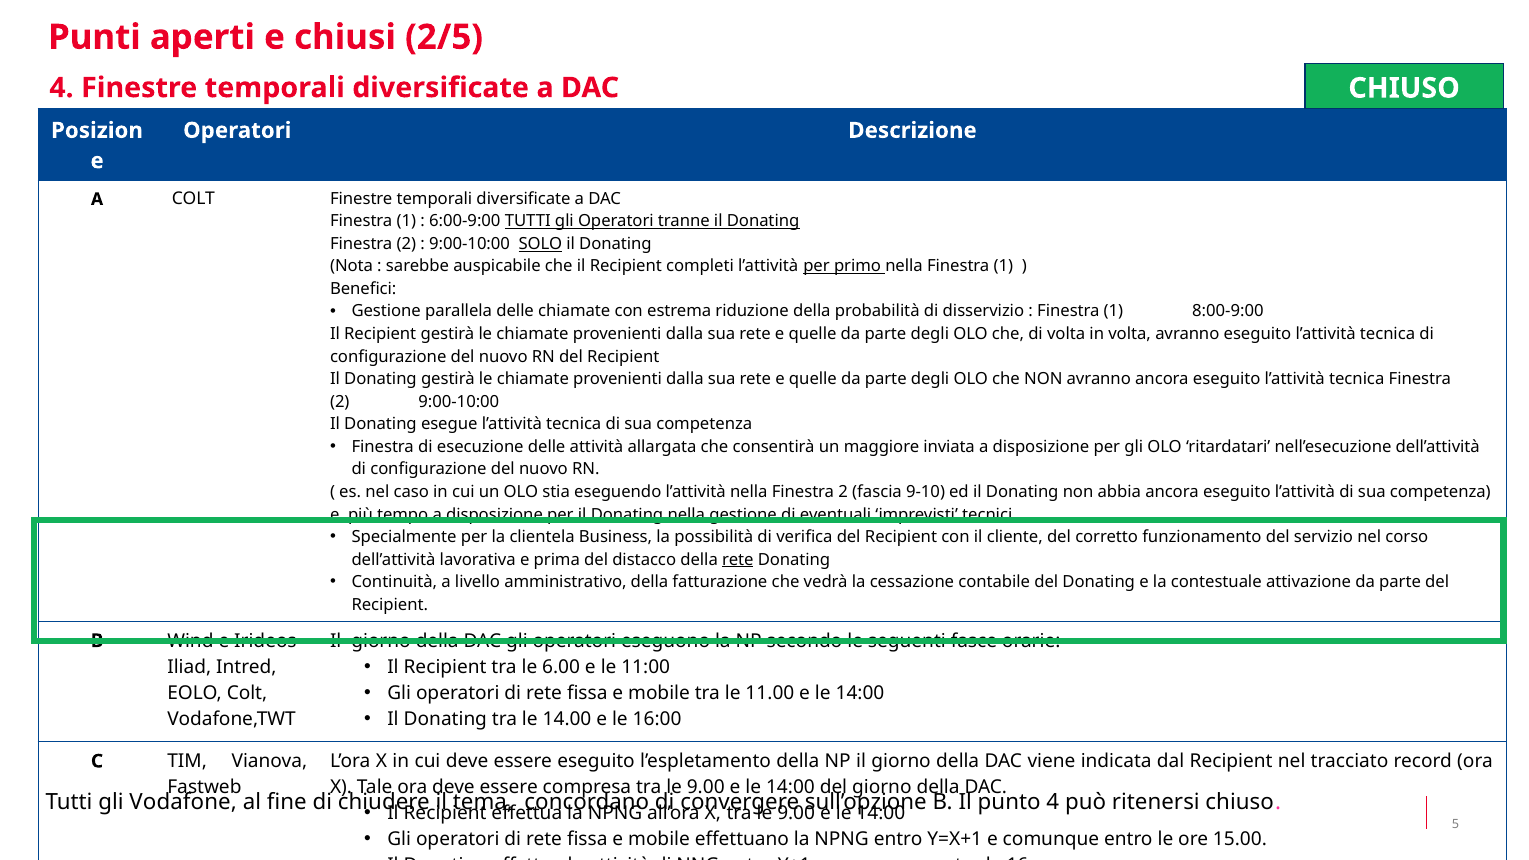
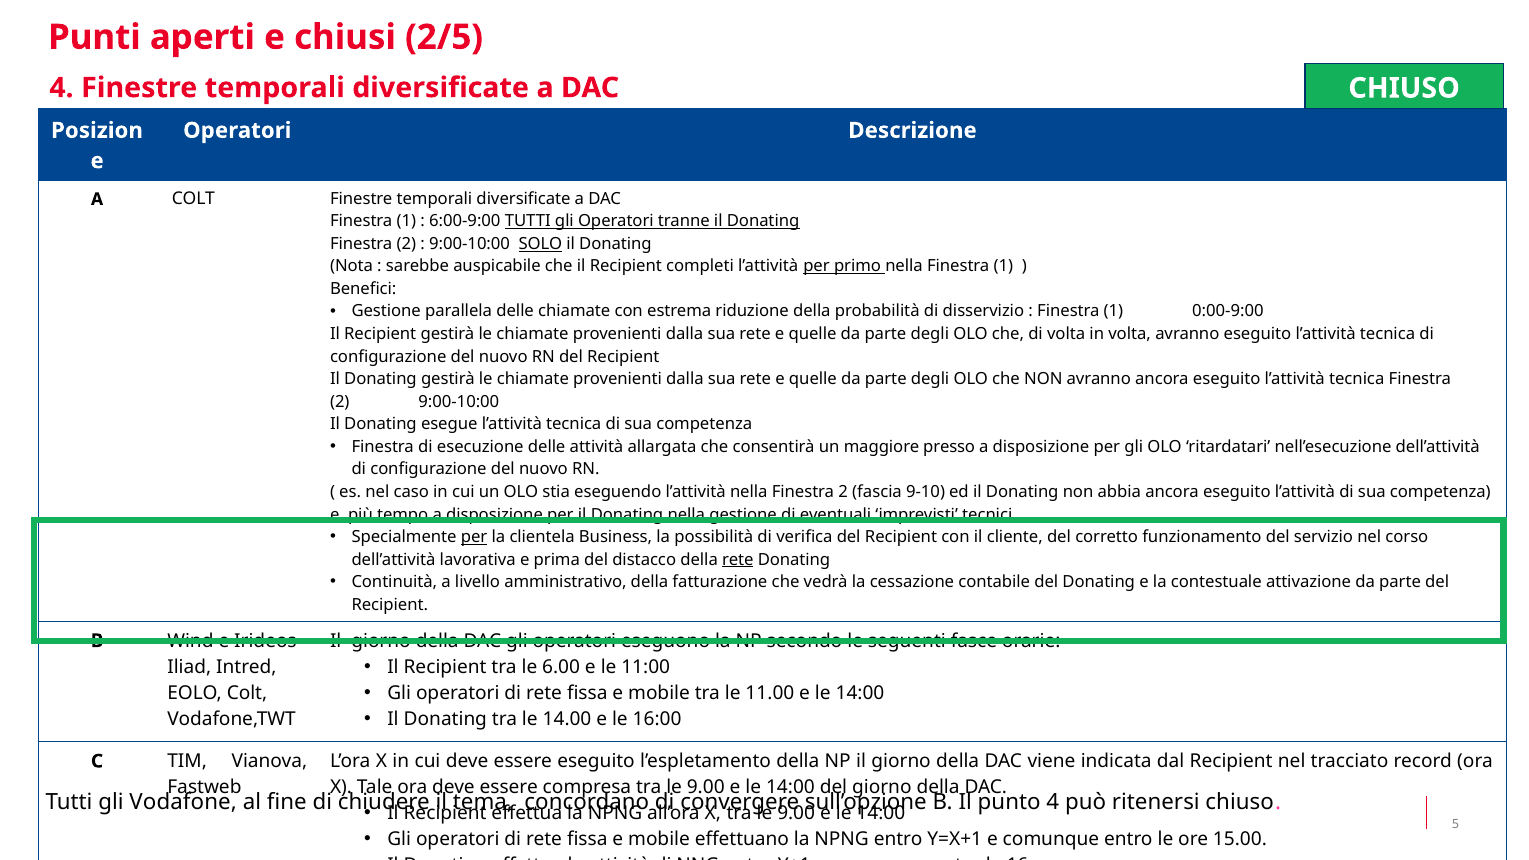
8:00-9:00: 8:00-9:00 -> 0:00-9:00 (1228, 311)
inviata: inviata -> presso (949, 447)
per underline: none -> present (474, 537)
